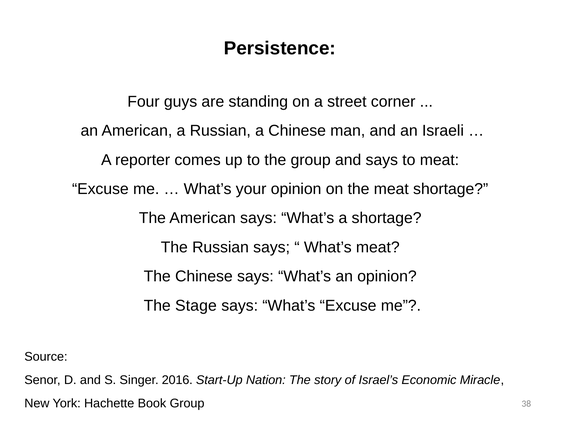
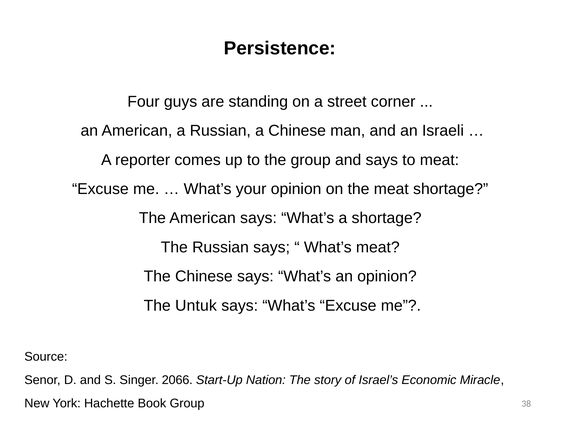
Stage: Stage -> Untuk (196, 306)
2016: 2016 -> 2066 (177, 381)
